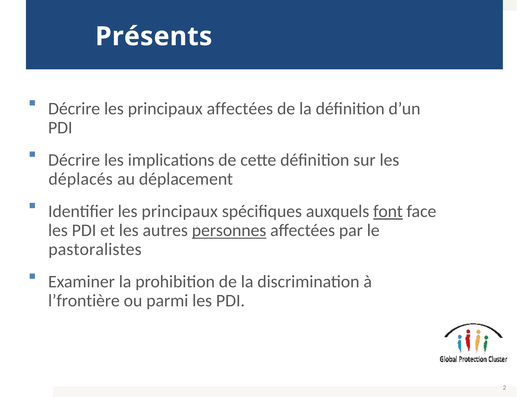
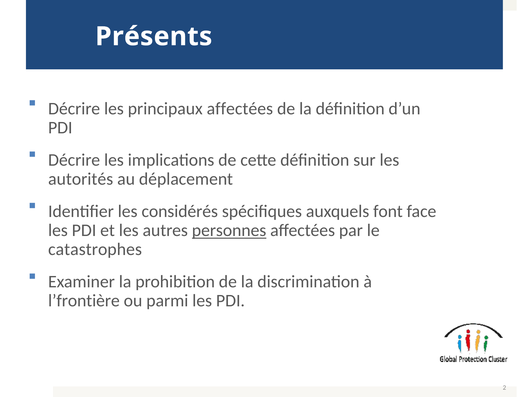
déplacés: déplacés -> autorités (81, 179)
Identifier les principaux: principaux -> considérés (180, 212)
font underline: present -> none (388, 212)
pastoralistes: pastoralistes -> catastrophes (95, 250)
